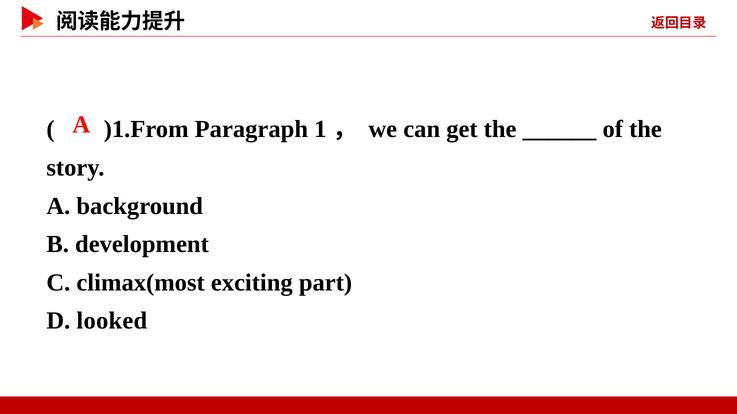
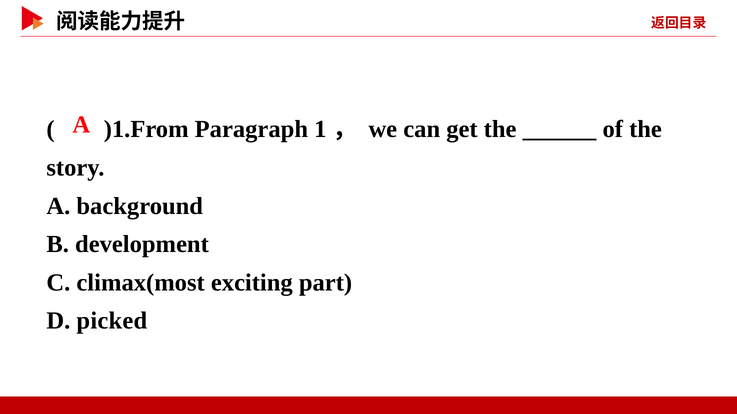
looked: looked -> picked (112, 321)
